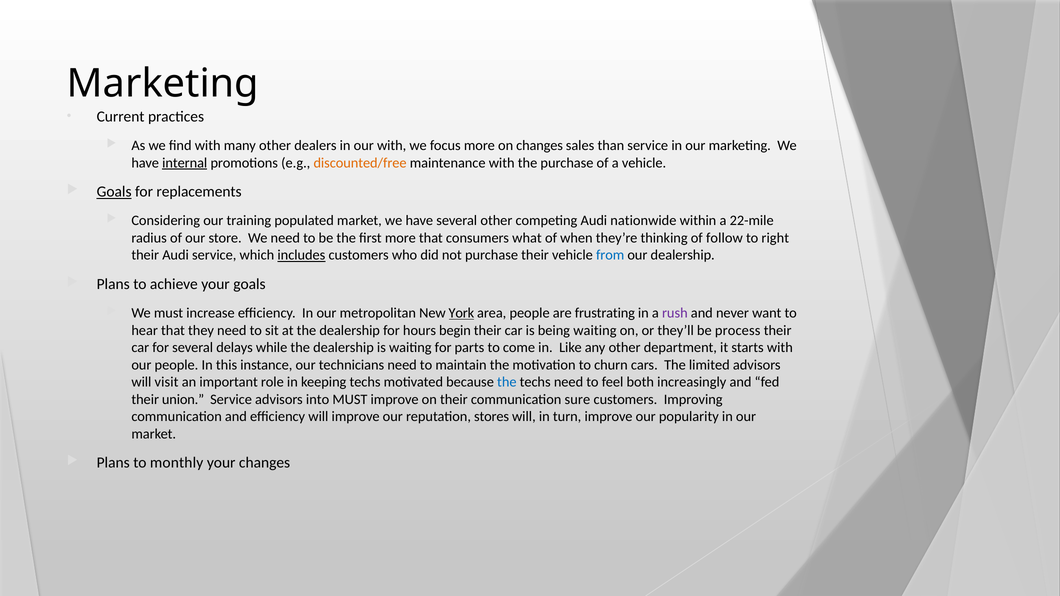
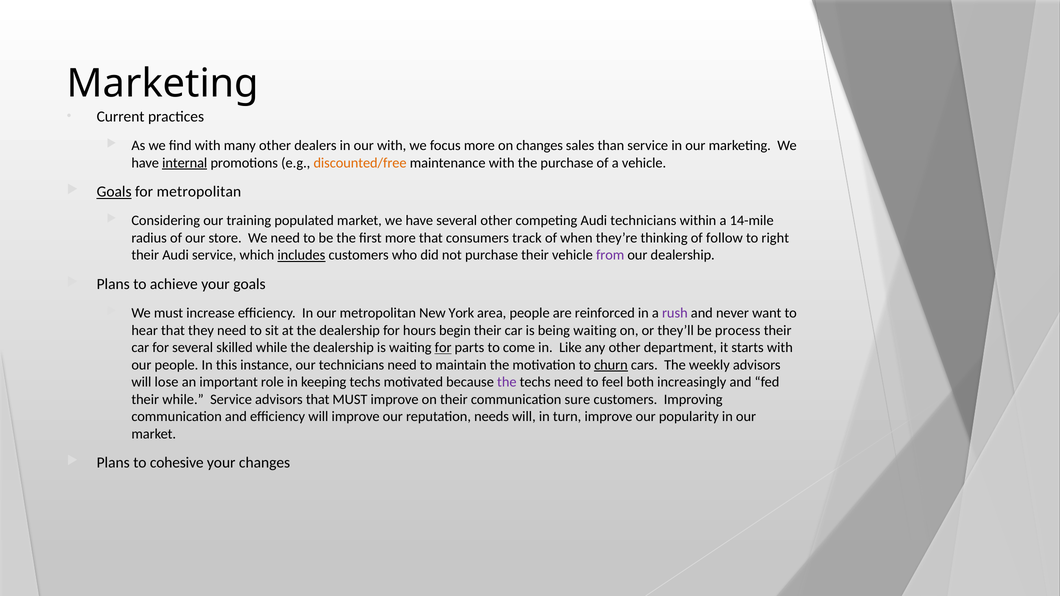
for replacements: replacements -> metropolitan (199, 192)
Audi nationwide: nationwide -> technicians (643, 221)
22-mile: 22-mile -> 14-mile (752, 221)
what: what -> track (527, 238)
from colour: blue -> purple (610, 255)
York underline: present -> none (461, 313)
frustrating: frustrating -> reinforced (605, 313)
delays: delays -> skilled (235, 348)
for underline: none -> present (443, 348)
churn underline: none -> present (611, 365)
limited: limited -> weekly (709, 365)
visit: visit -> lose (167, 382)
the colour: blue -> purple (507, 382)
their union: union -> while (183, 399)
advisors into: into -> that (318, 399)
stores: stores -> needs (492, 417)
monthly: monthly -> cohesive (177, 463)
